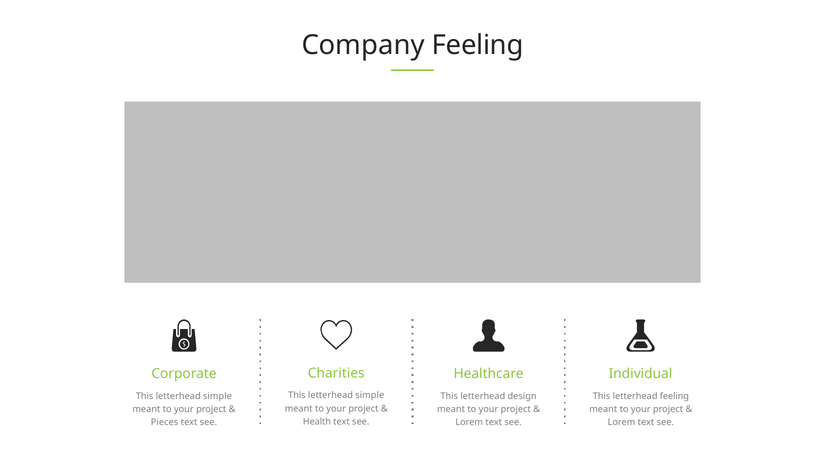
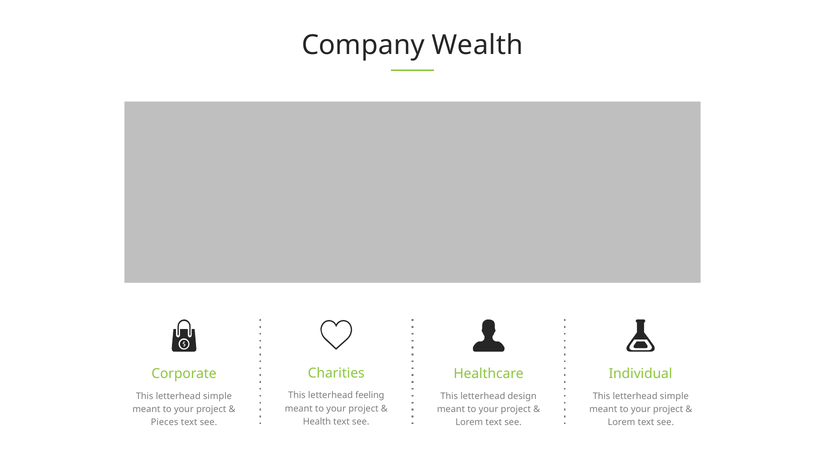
Company Feeling: Feeling -> Wealth (477, 45)
simple: simple -> feeling (370, 396)
feeling: feeling -> simple (674, 396)
